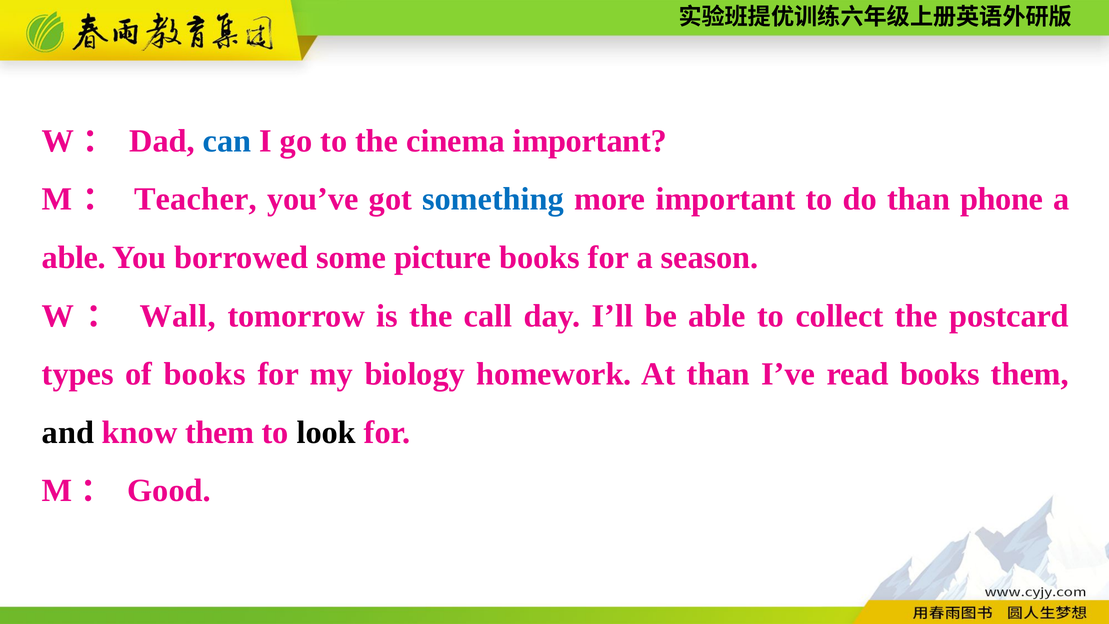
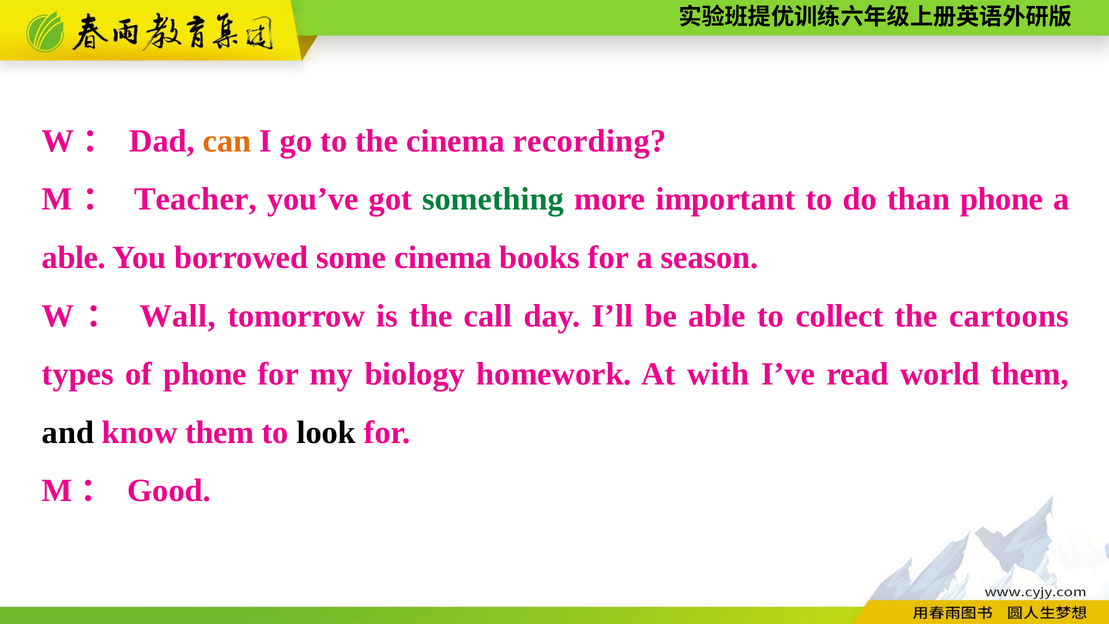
can colour: blue -> orange (227, 141)
cinema important: important -> recording (590, 141)
something colour: blue -> green (493, 199)
some picture: picture -> cinema (443, 258)
postcard: postcard -> cartoons (1009, 316)
of books: books -> phone (205, 374)
At than: than -> with (718, 374)
read books: books -> world (940, 374)
